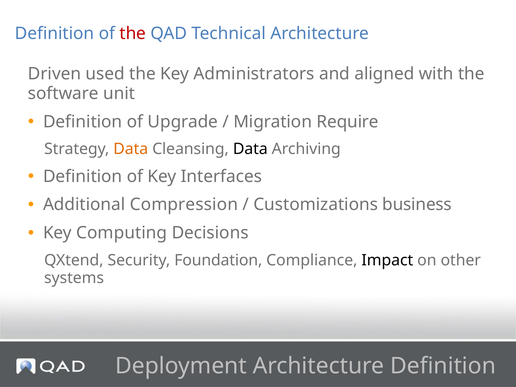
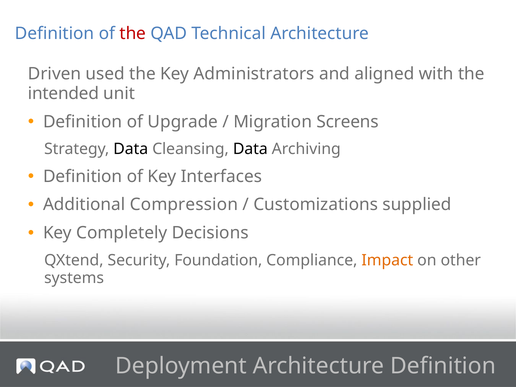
software: software -> intended (63, 93)
Require: Require -> Screens (348, 122)
Data colour: orange -> black (131, 149)
business: business -> supplied (417, 205)
Computing: Computing -> Completely (122, 233)
Impact colour: black -> orange (387, 260)
